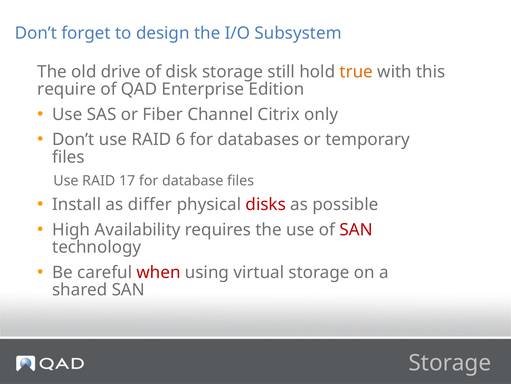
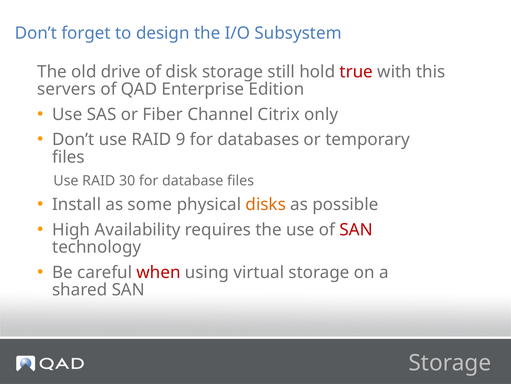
true colour: orange -> red (356, 72)
require: require -> servers (67, 89)
6: 6 -> 9 (181, 139)
17: 17 -> 30 (127, 181)
differ: differ -> some (150, 204)
disks colour: red -> orange (266, 204)
